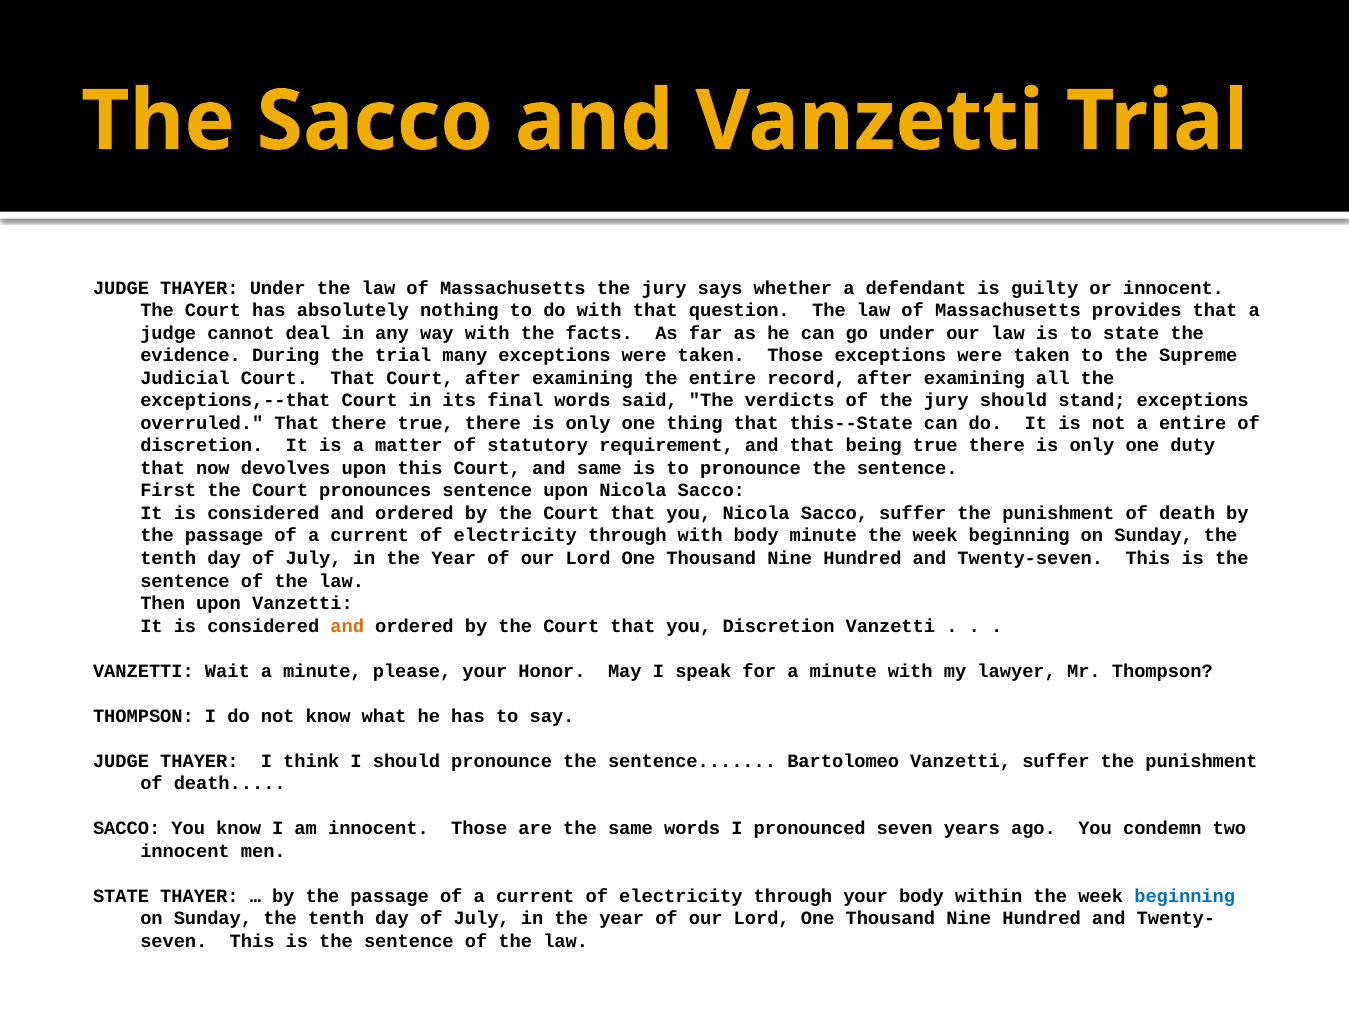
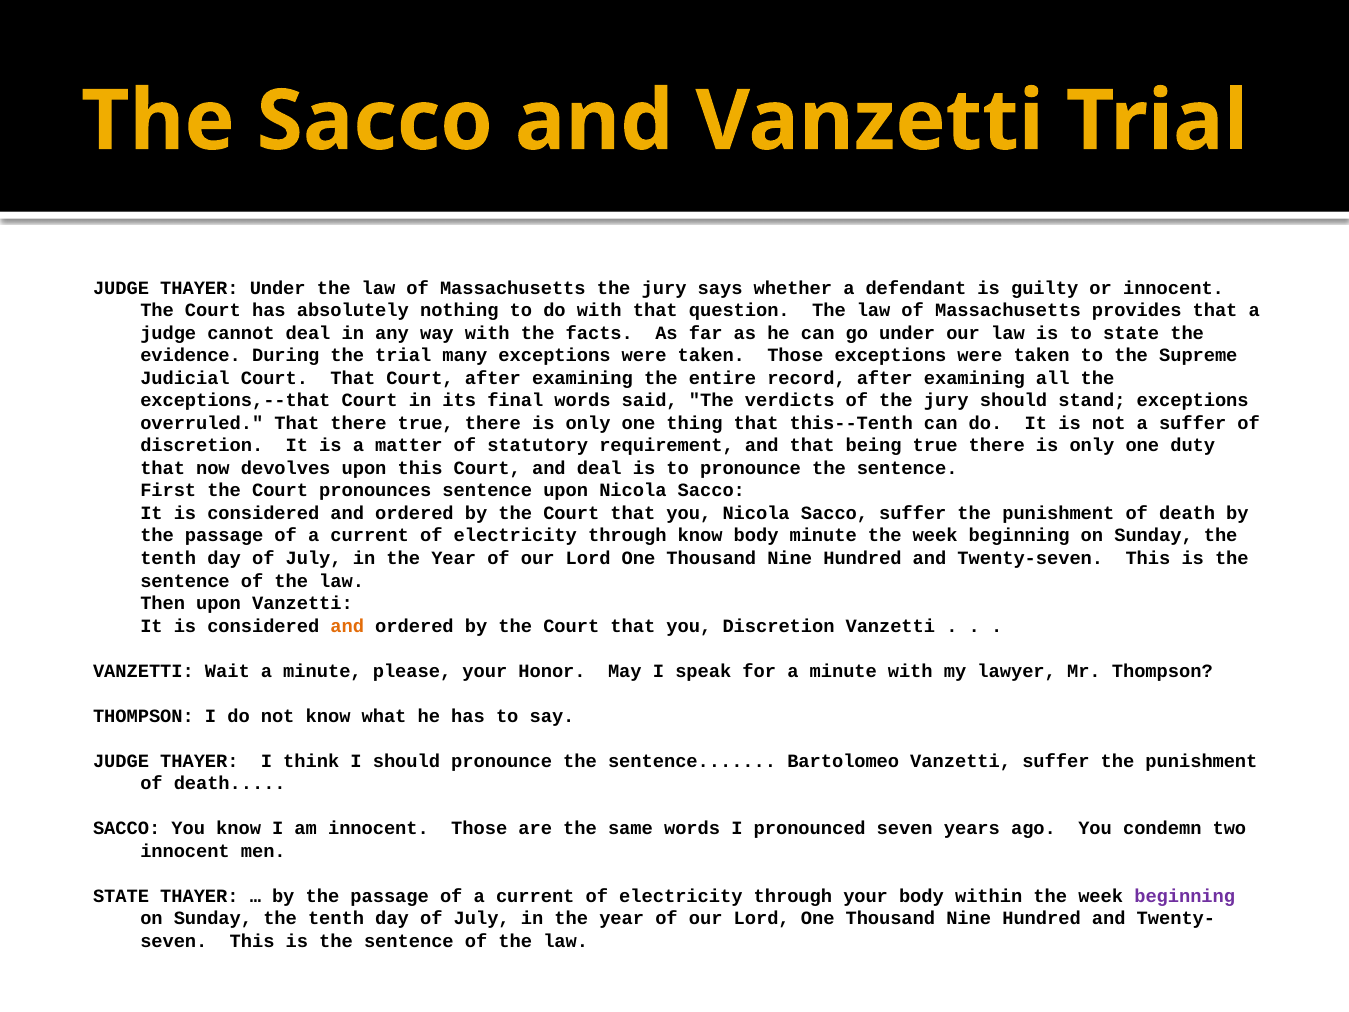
this--State: this--State -> this--Tenth (851, 423)
a entire: entire -> suffer (1193, 423)
and same: same -> deal (599, 468)
through with: with -> know (700, 536)
beginning colour: blue -> purple (1185, 896)
